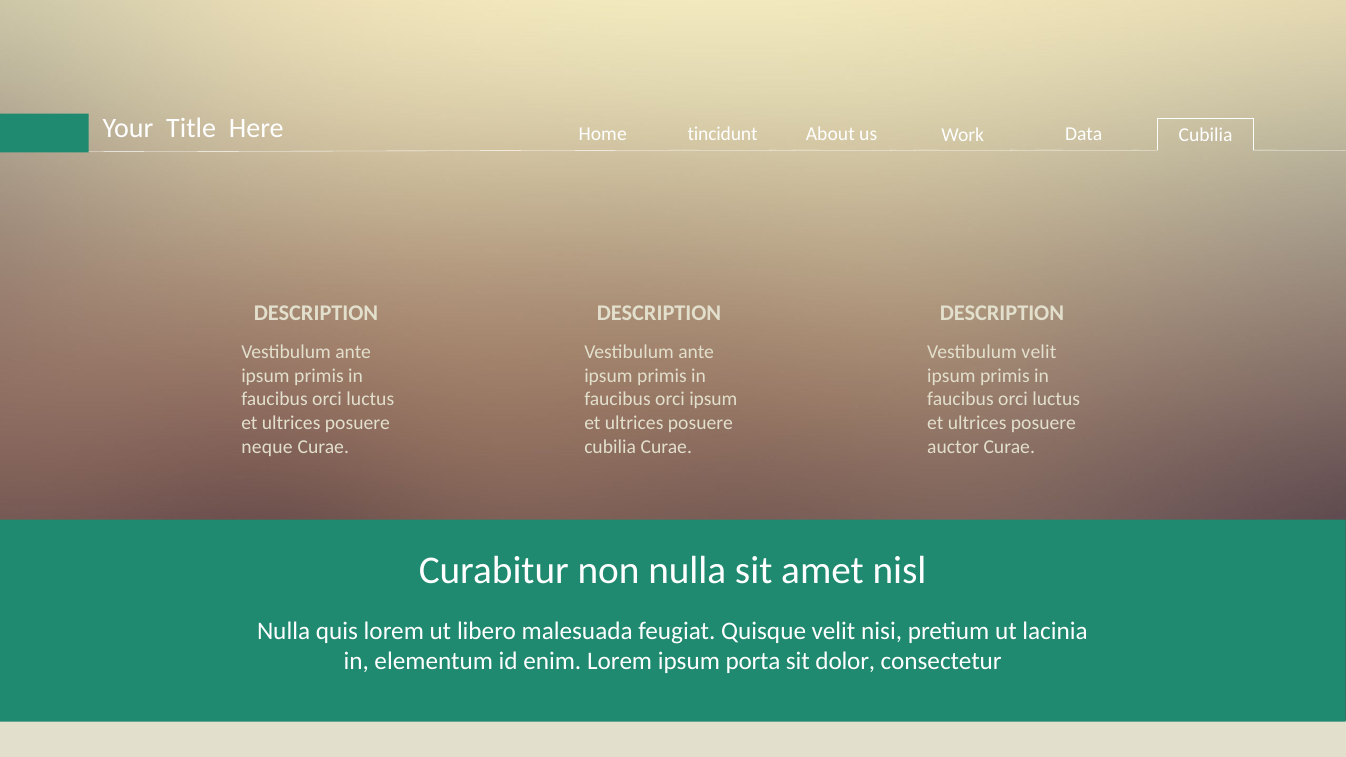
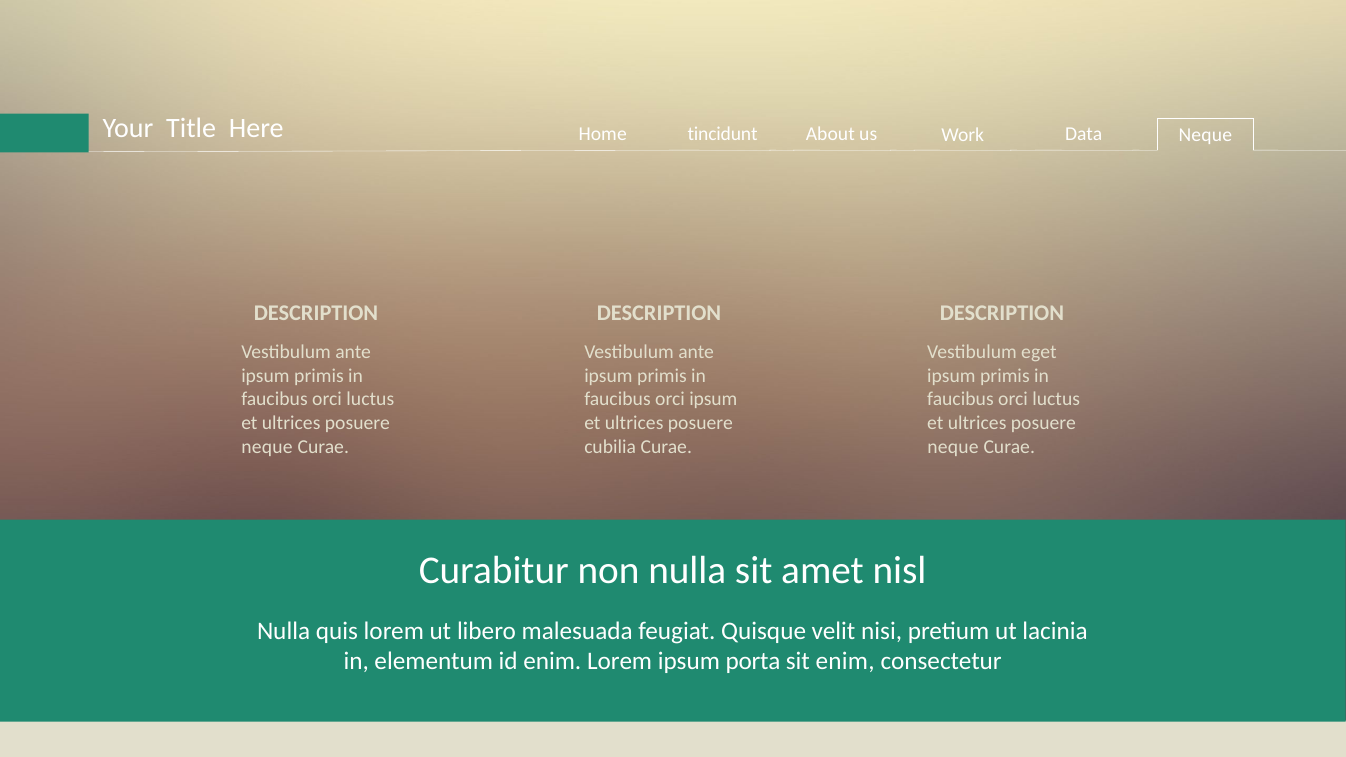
Data Cubilia: Cubilia -> Neque (1205, 135)
Vestibulum velit: velit -> eget (1039, 352)
auctor: auctor -> neque (953, 447)
sit dolor: dolor -> enim (845, 662)
